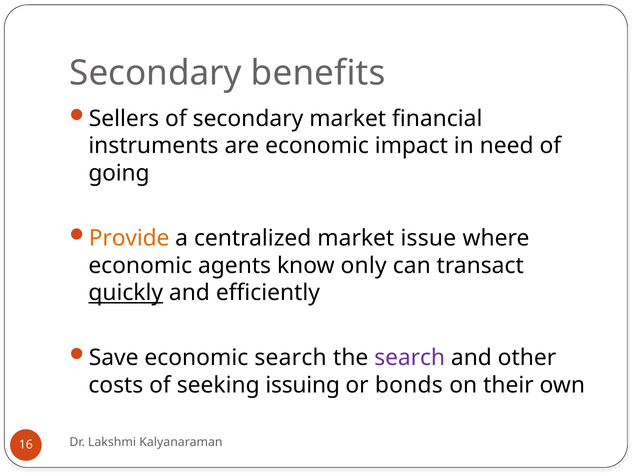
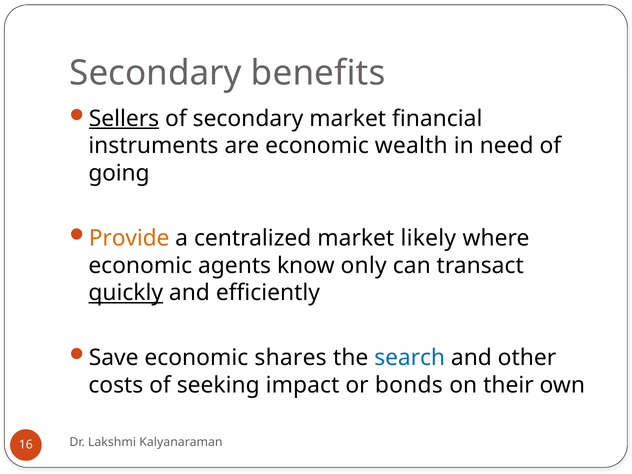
Sellers underline: none -> present (124, 118)
impact: impact -> wealth (411, 146)
issue: issue -> likely (428, 238)
economic search: search -> shares (291, 358)
search colour: purple -> blue (410, 358)
issuing: issuing -> impact (303, 385)
